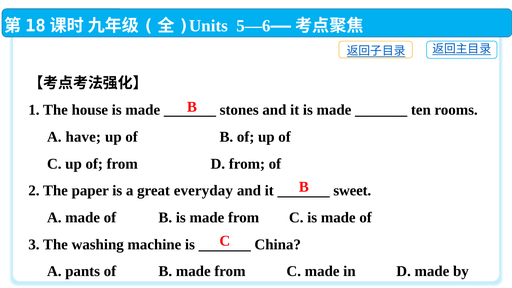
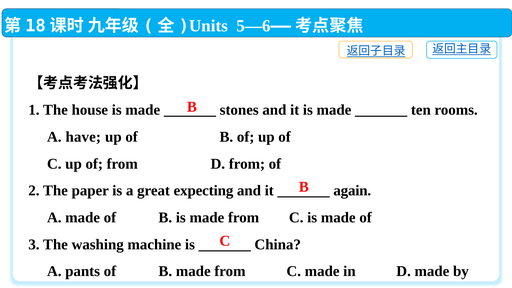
everyday: everyday -> expecting (203, 191)
sweet: sweet -> again (352, 191)
